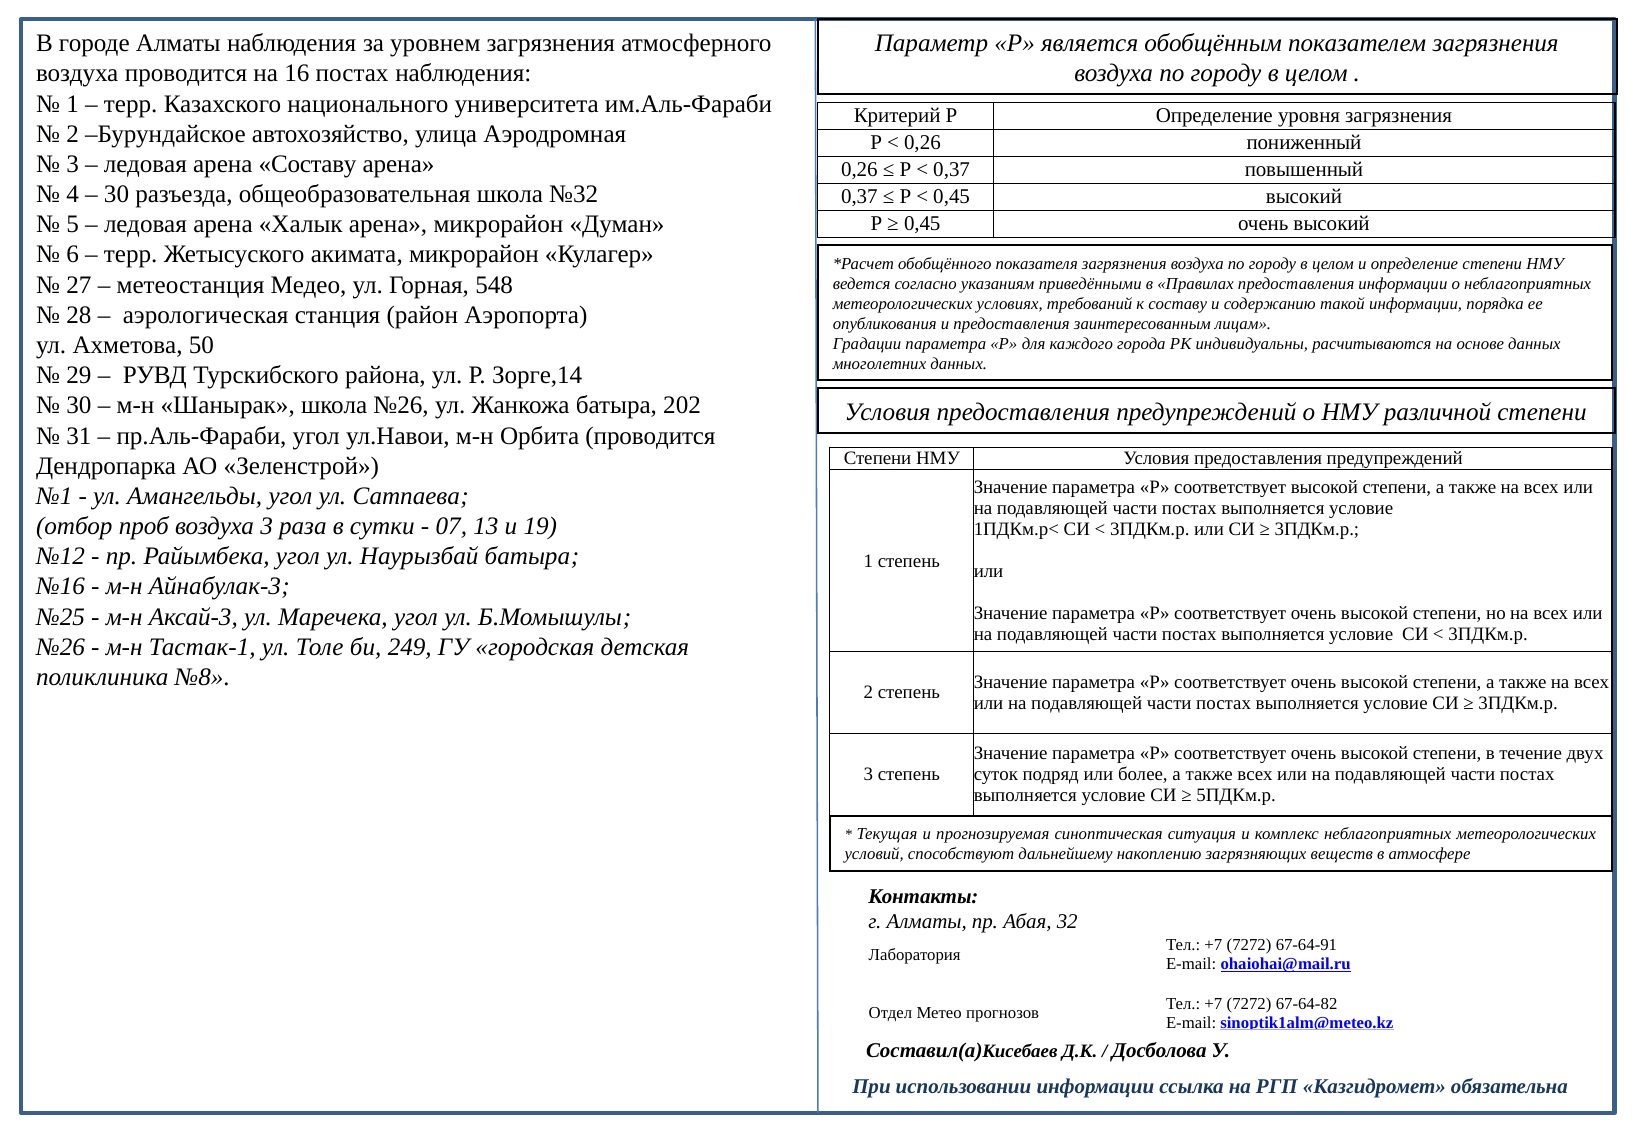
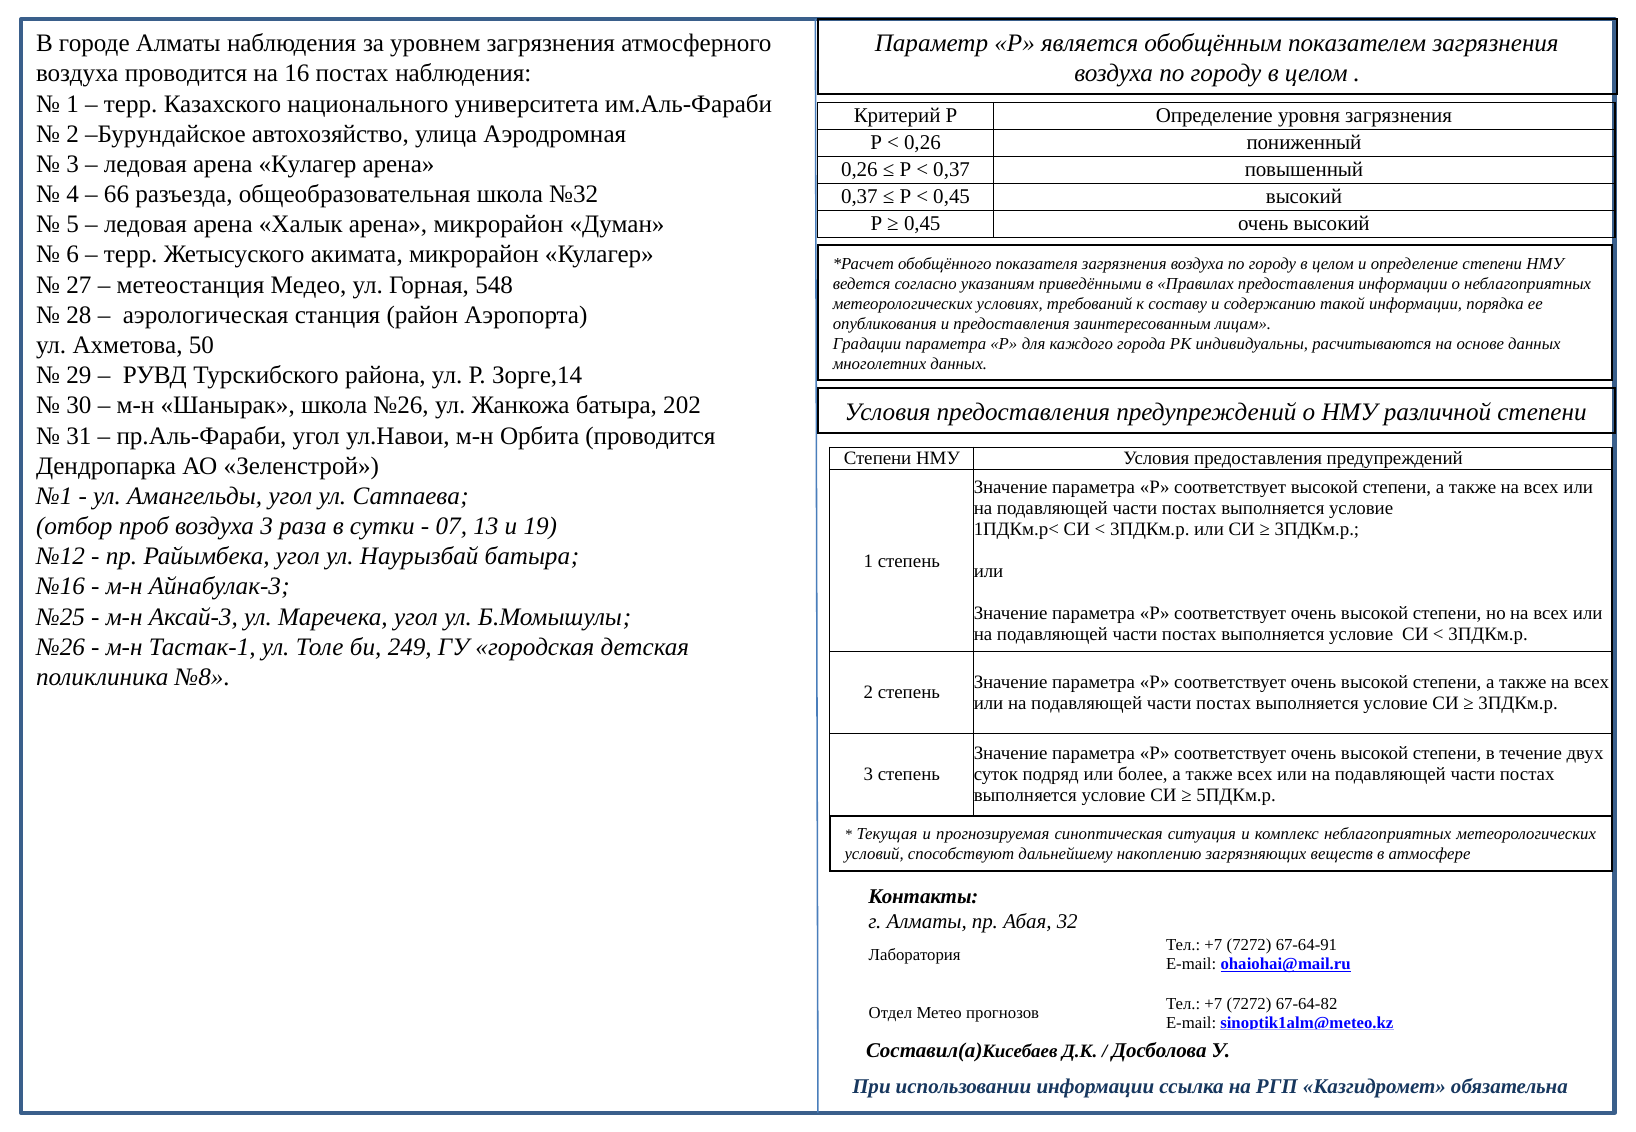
арена Составу: Составу -> Кулагер (308, 164)
30: 30 -> 66 (117, 194)
